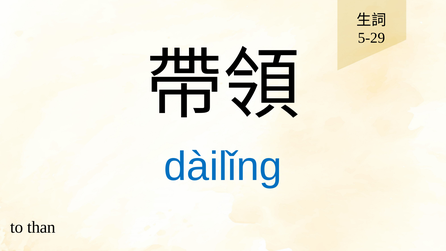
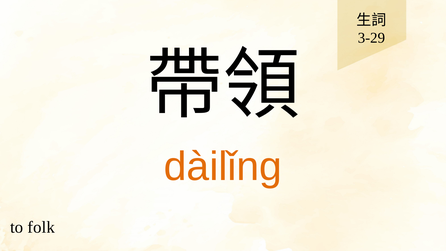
5-29: 5-29 -> 3-29 (371, 38)
dàilǐng colour: blue -> orange (223, 167)
than: than -> folk (41, 227)
